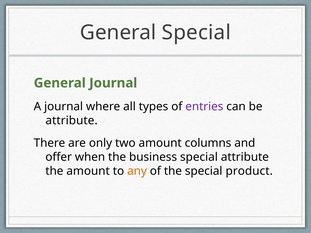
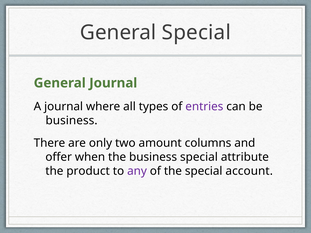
attribute: attribute -> business (72, 121)
the amount: amount -> product (88, 171)
any colour: orange -> purple (137, 171)
product: product -> account (249, 171)
